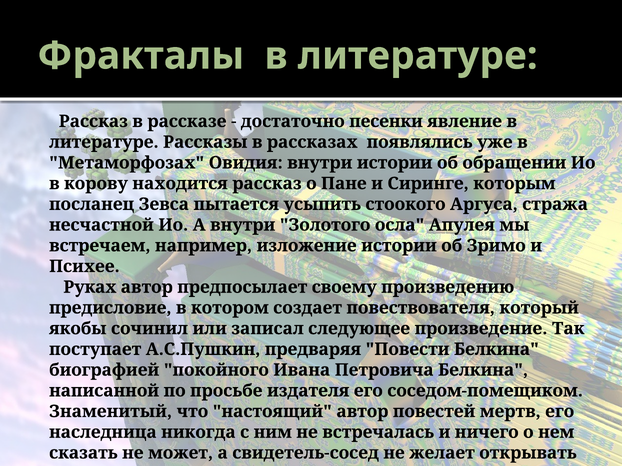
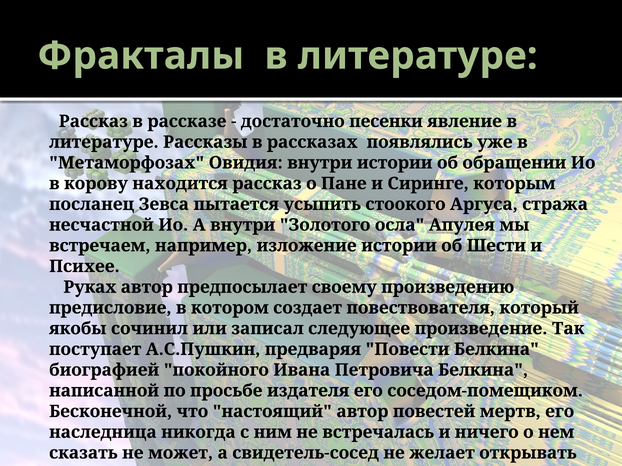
Зримо: Зримо -> Шести (496, 246)
Знаменитый: Знаменитый -> Бесконечной (111, 412)
